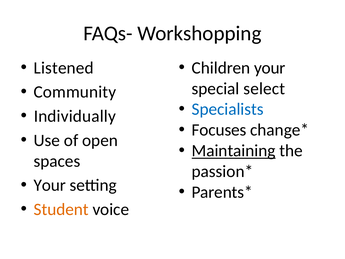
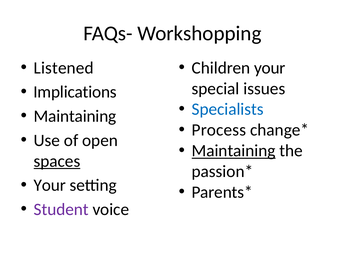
select: select -> issues (264, 88)
Community: Community -> Implications (75, 92)
Individually: Individually -> Maintaining (75, 116)
Focuses: Focuses -> Process (219, 130)
spaces underline: none -> present (57, 161)
Student colour: orange -> purple (61, 209)
